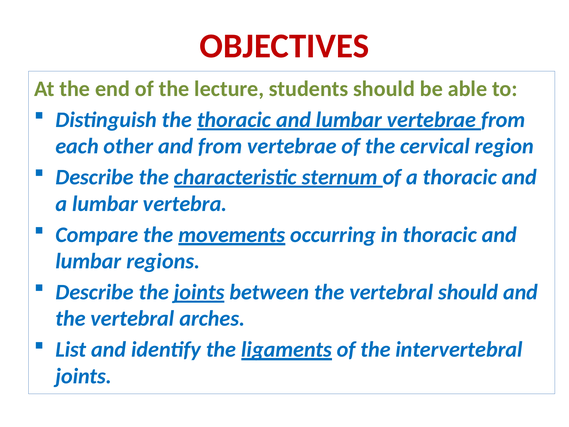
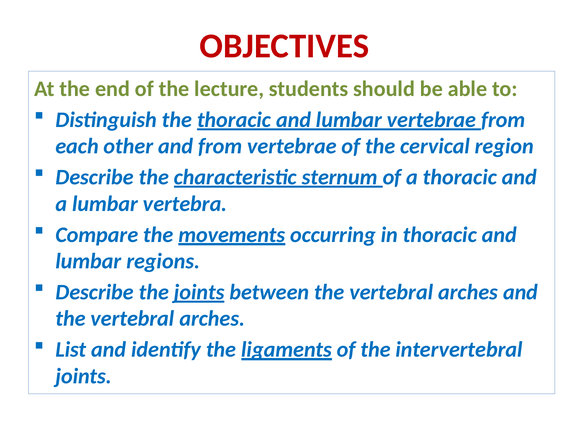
between the vertebral should: should -> arches (468, 292)
